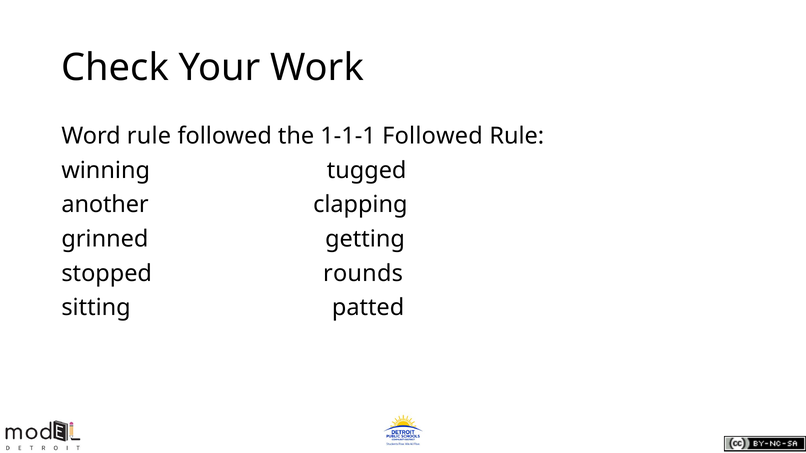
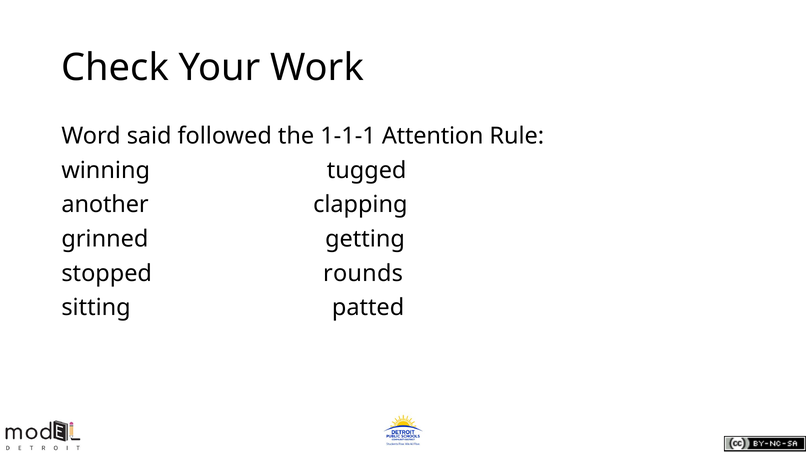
Word rule: rule -> said (149, 136)
1-1-1 Followed: Followed -> Attention (433, 136)
